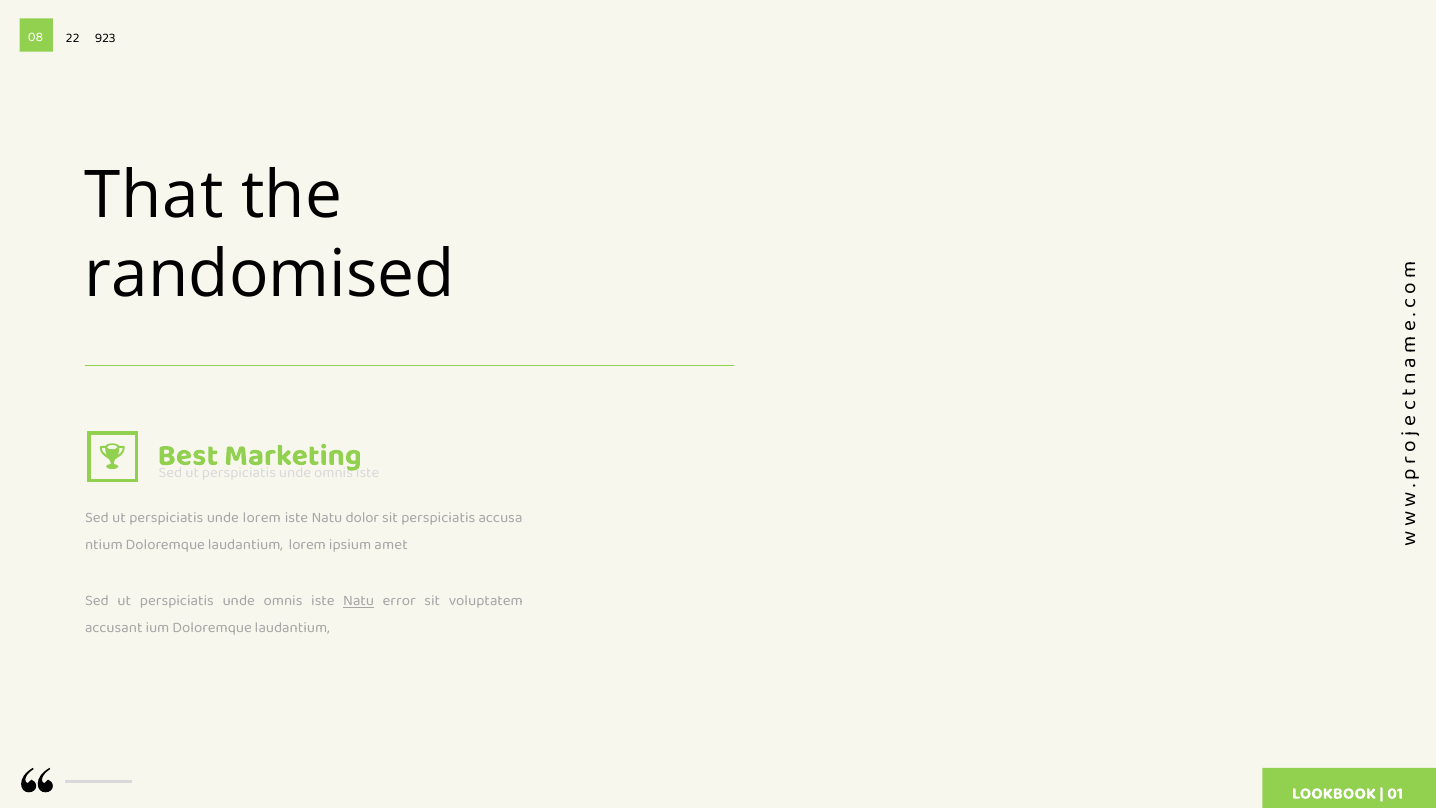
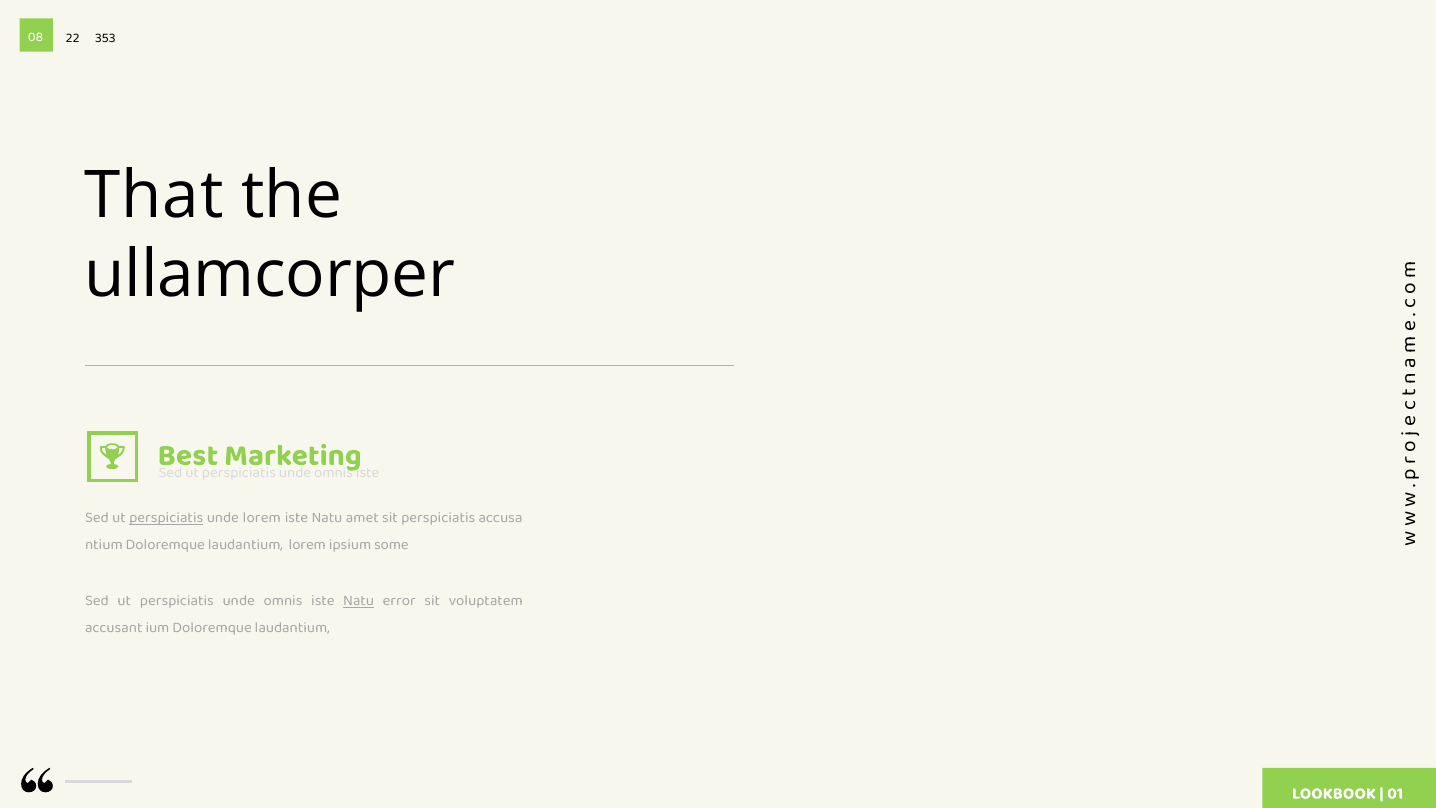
923: 923 -> 353 (105, 38)
randomised: randomised -> ullamcorper (270, 275)
perspiciatis underline: none -> present (166, 518)
dolor: dolor -> amet (362, 518)
amet: amet -> some (391, 545)
